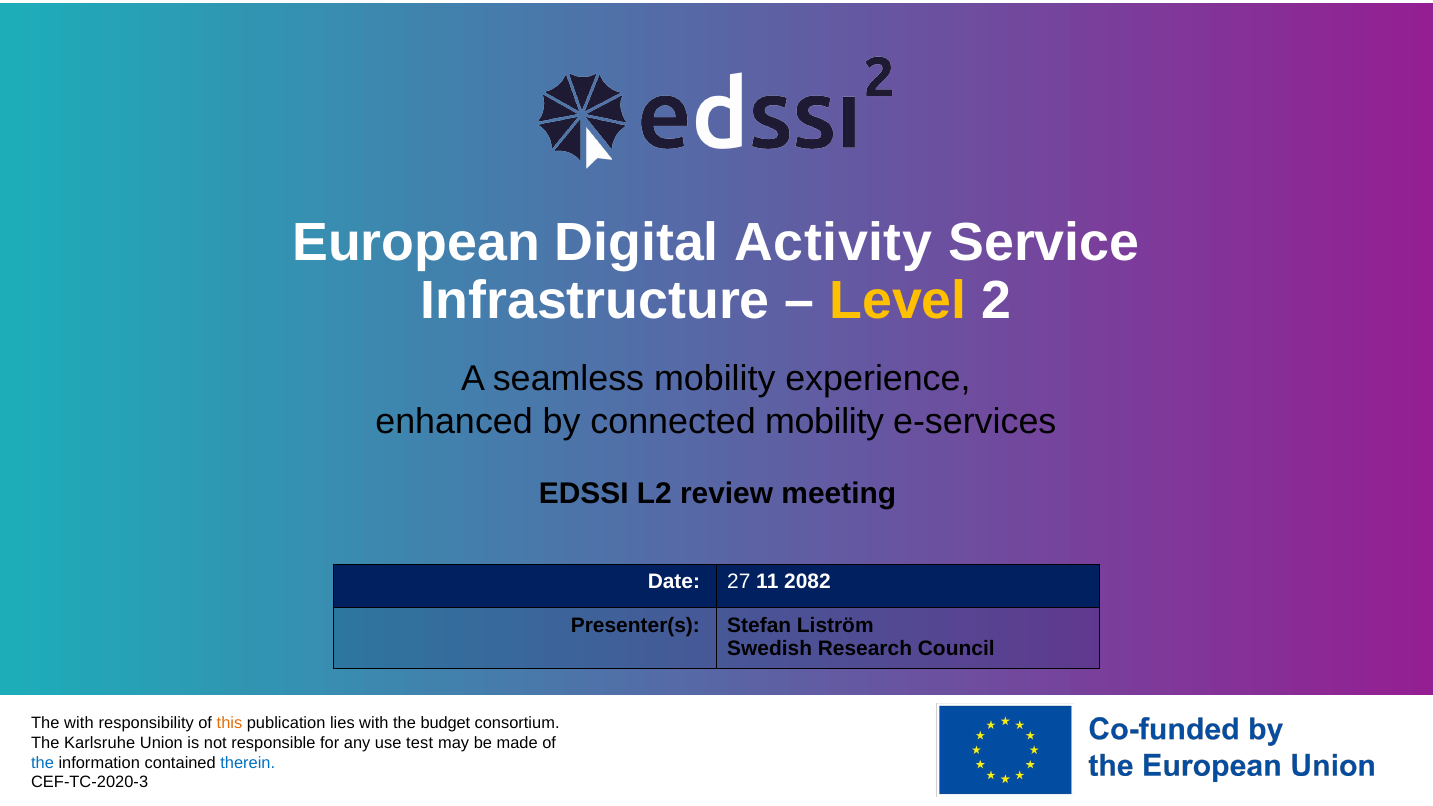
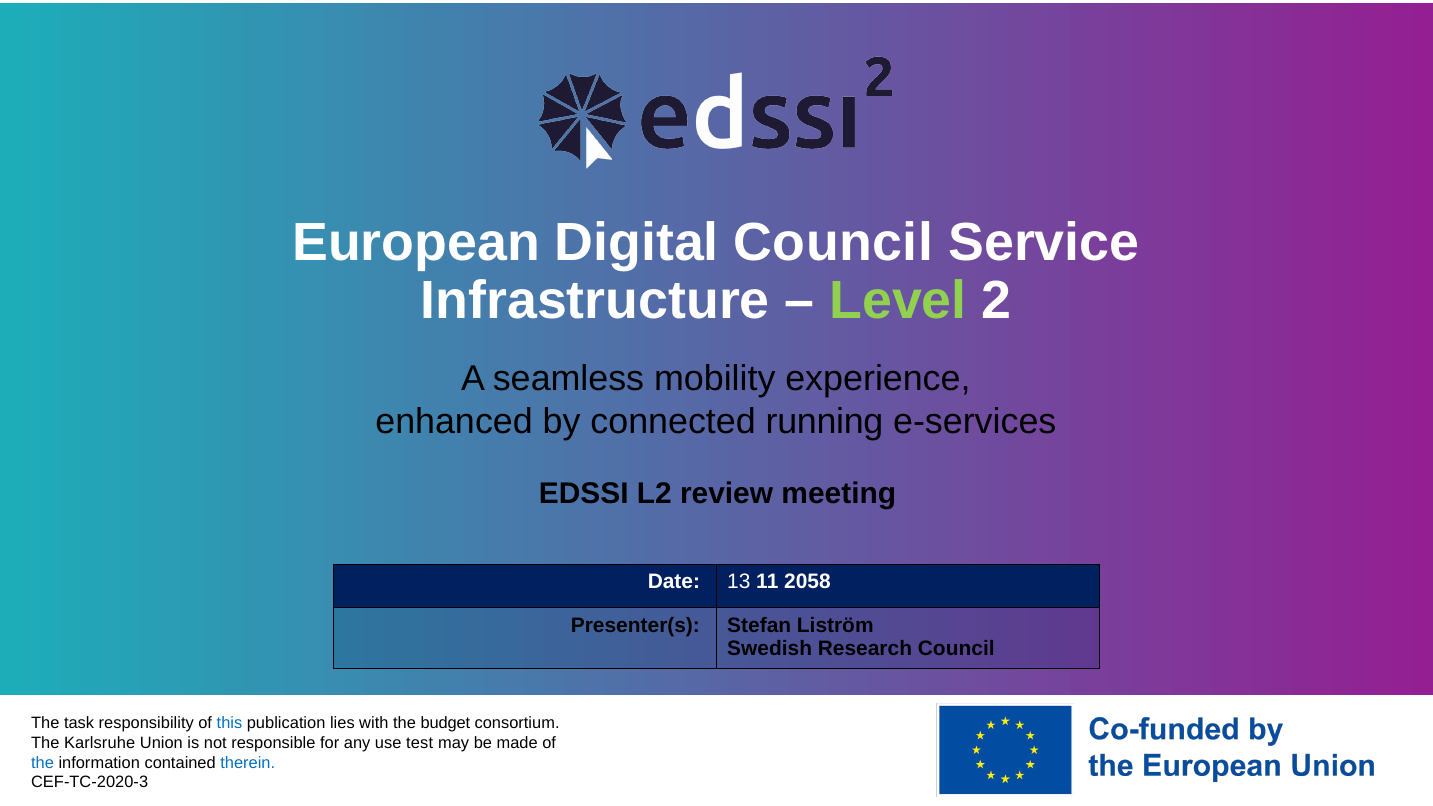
Digital Activity: Activity -> Council (833, 243)
Level colour: yellow -> light green (898, 301)
connected mobility: mobility -> running (825, 421)
27: 27 -> 13 (739, 582)
2082: 2082 -> 2058 (807, 582)
The with: with -> task (79, 723)
this colour: orange -> blue (229, 723)
